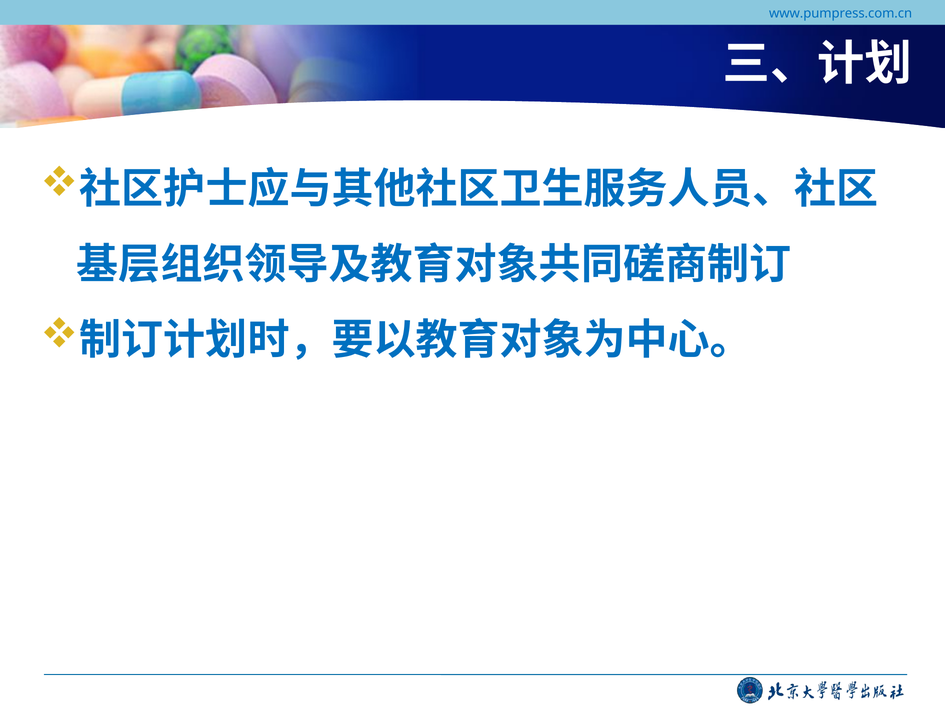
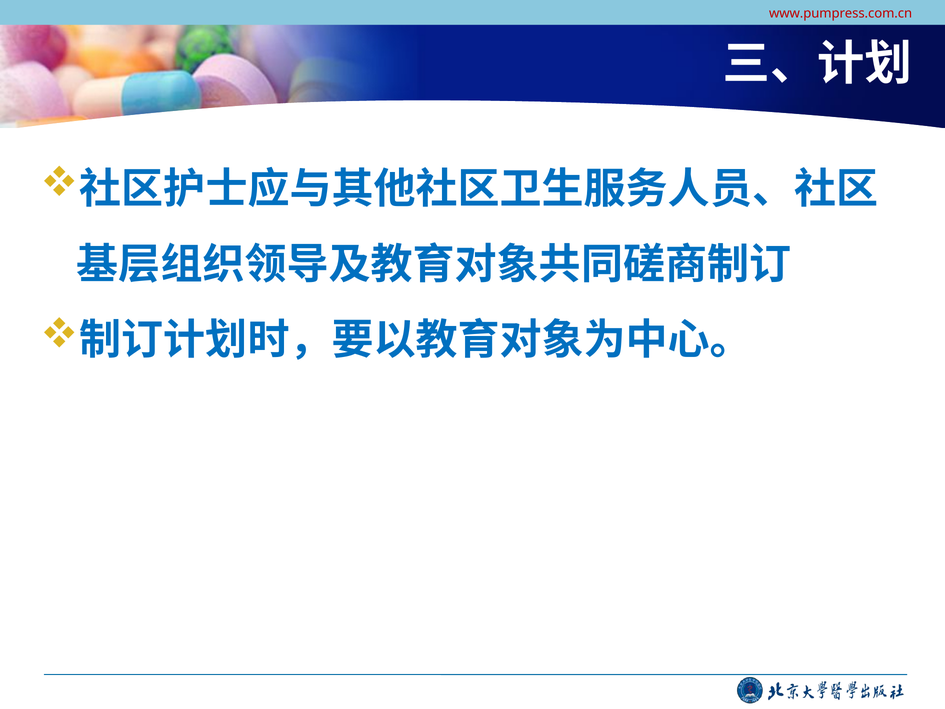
www.pumpress.com.cn colour: blue -> red (841, 14)
